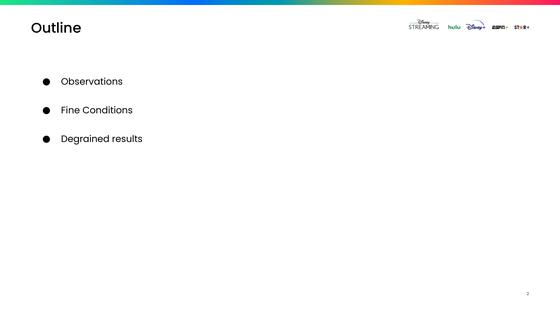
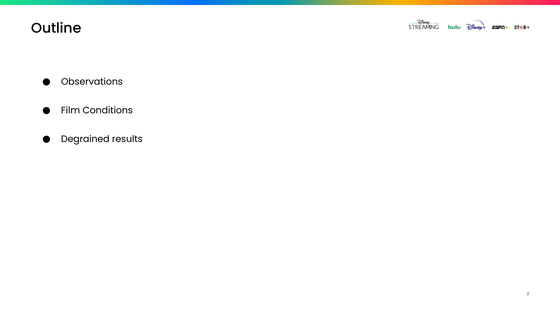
Fine: Fine -> Film (71, 110)
